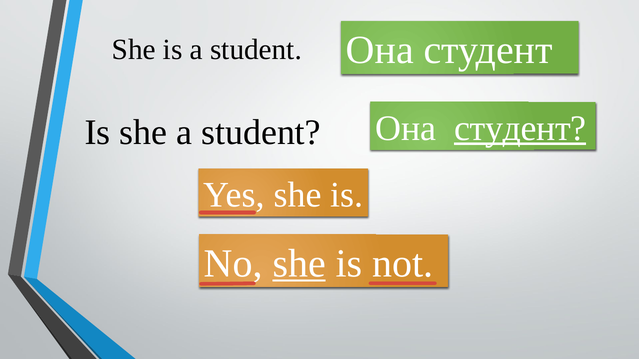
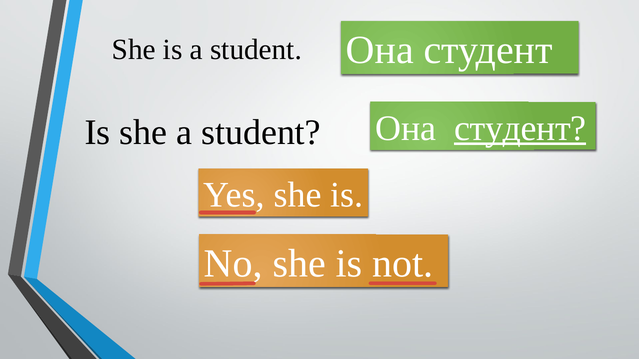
she underline: present -> none (299, 264)
